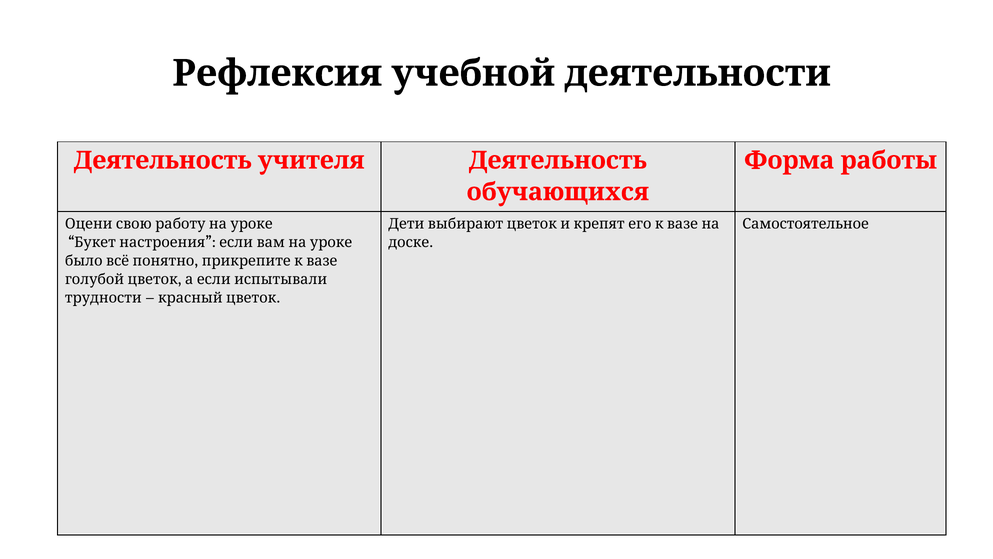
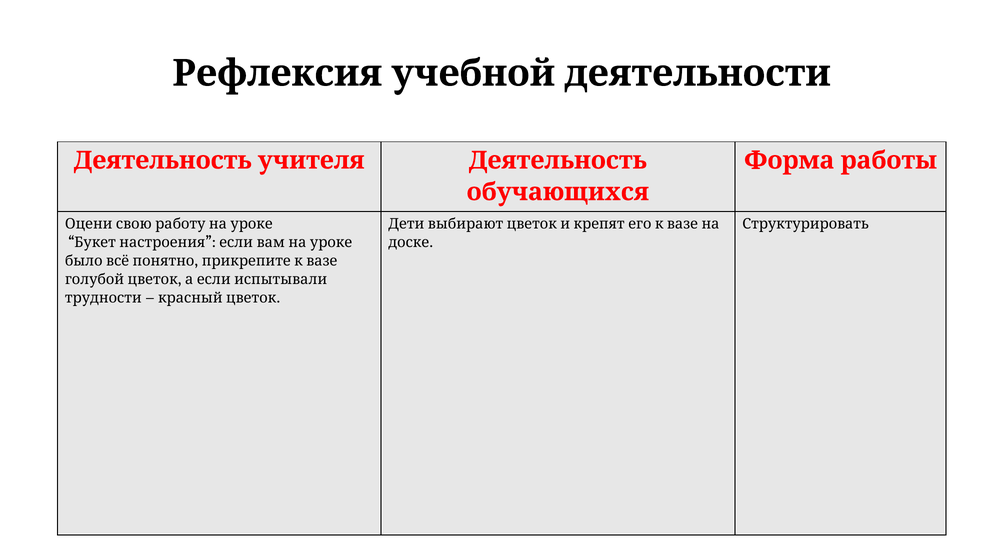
Самостоятельное: Самостоятельное -> Структурировать (806, 224)
